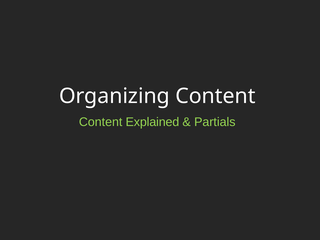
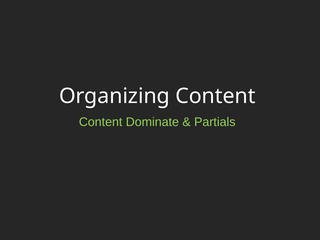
Explained: Explained -> Dominate (152, 122)
